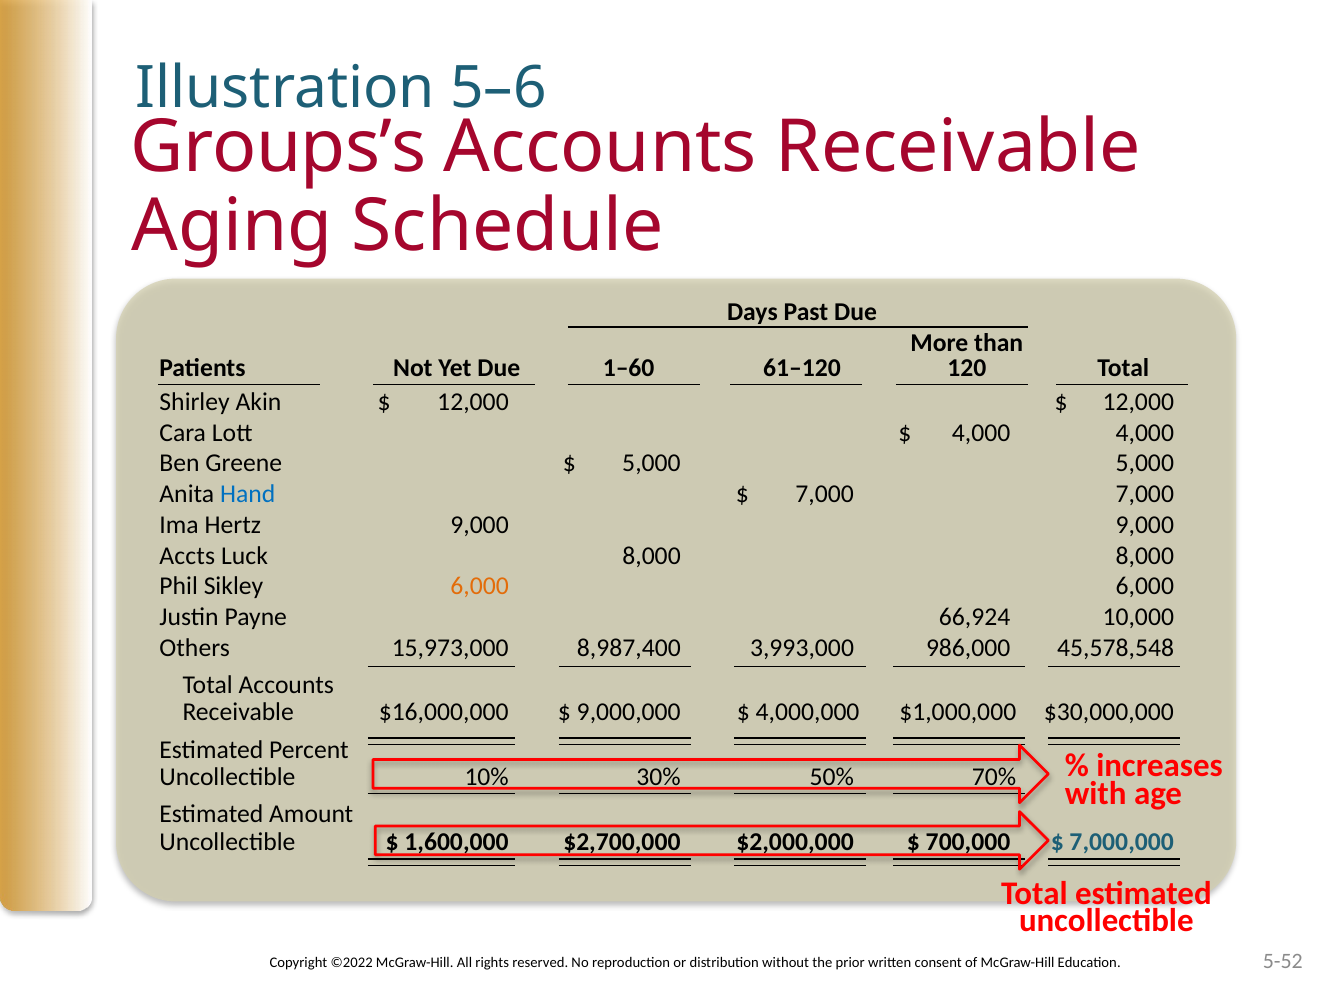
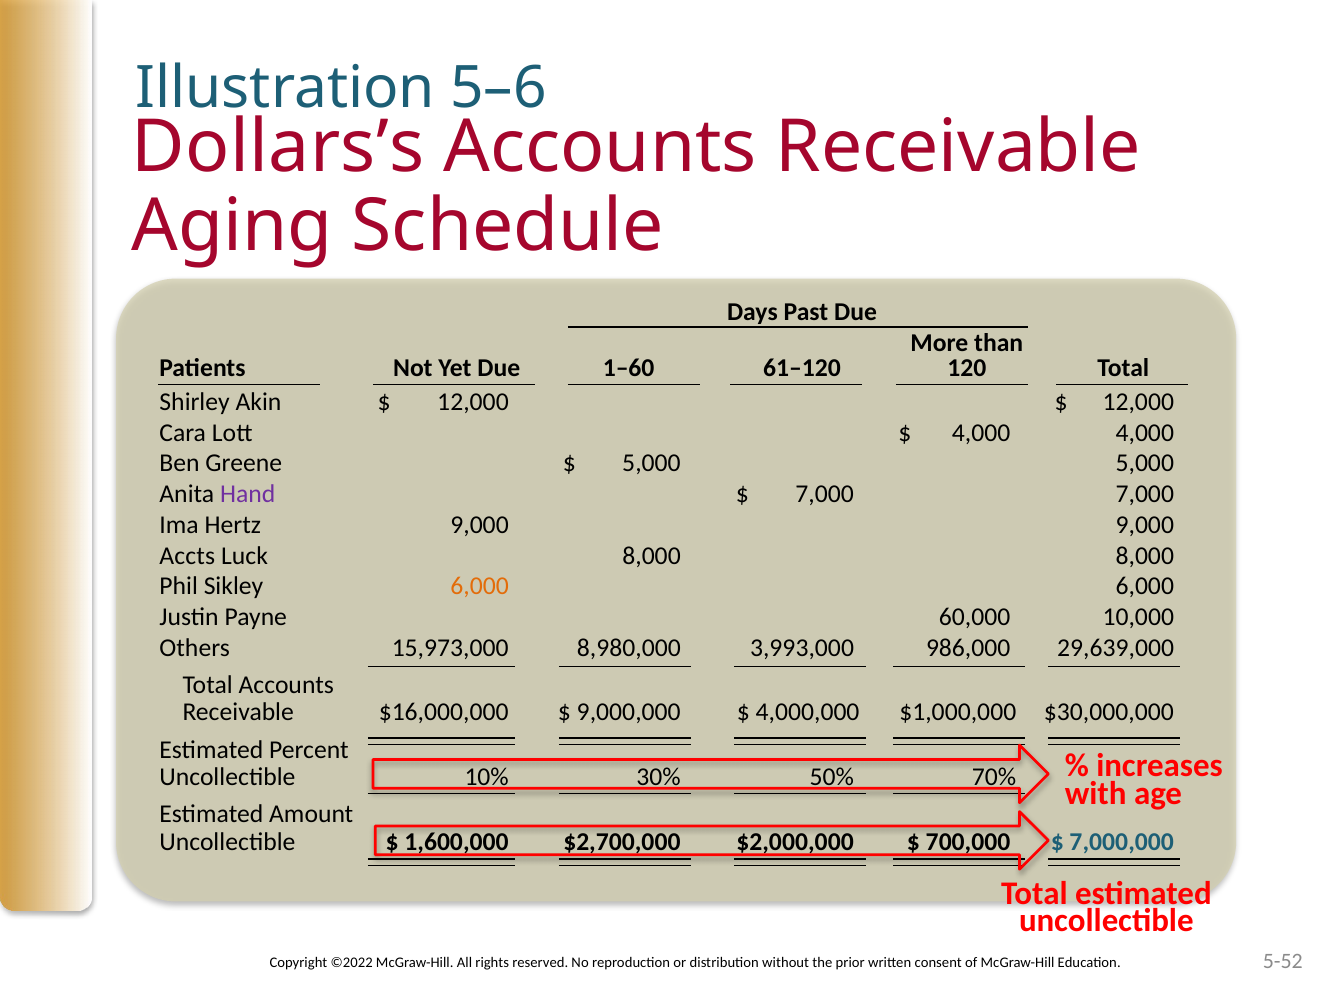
Groups’s: Groups’s -> Dollars’s (278, 147)
Hand colour: blue -> purple (248, 494)
66,924: 66,924 -> 60,000 (975, 617)
8,987,400: 8,987,400 -> 8,980,000 (629, 648)
45,578,548: 45,578,548 -> 29,639,000 (1116, 648)
